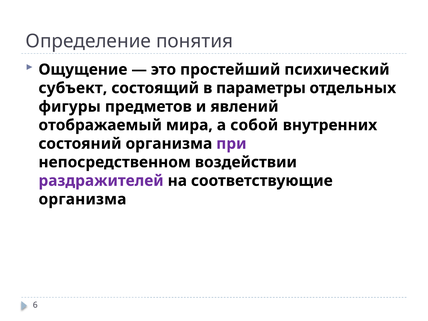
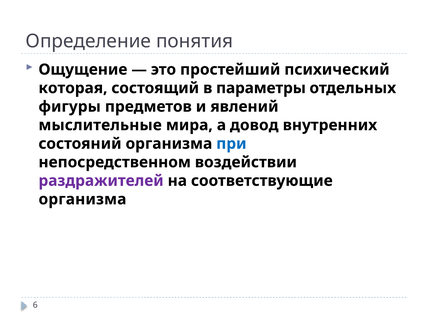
субъект: субъект -> которая (73, 88)
отображаемый: отображаемый -> мыслительные (100, 125)
собой: собой -> довод (254, 125)
при colour: purple -> blue (231, 144)
